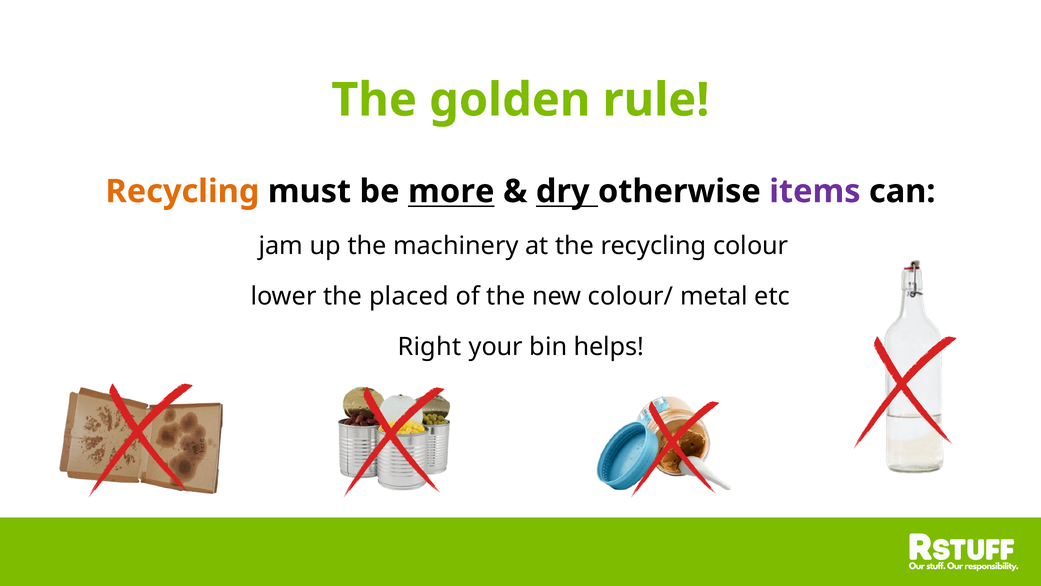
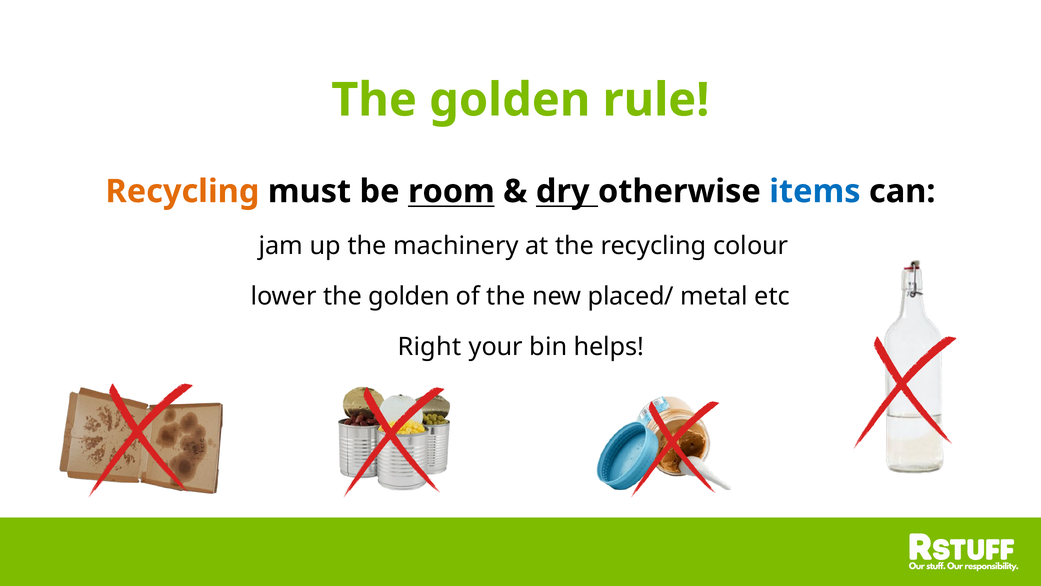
more: more -> room (451, 191)
items colour: purple -> blue (815, 191)
lower the placed: placed -> golden (409, 296)
colour/: colour/ -> placed/ (631, 296)
